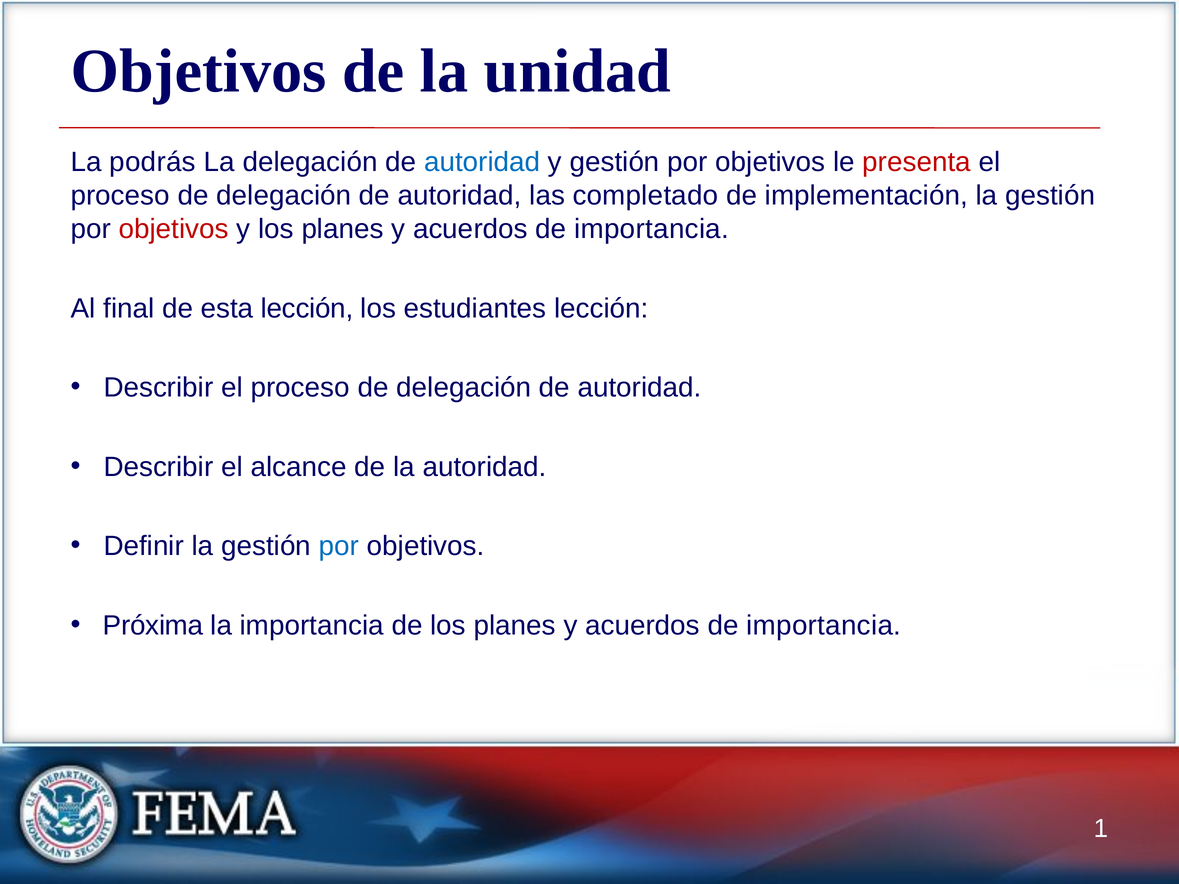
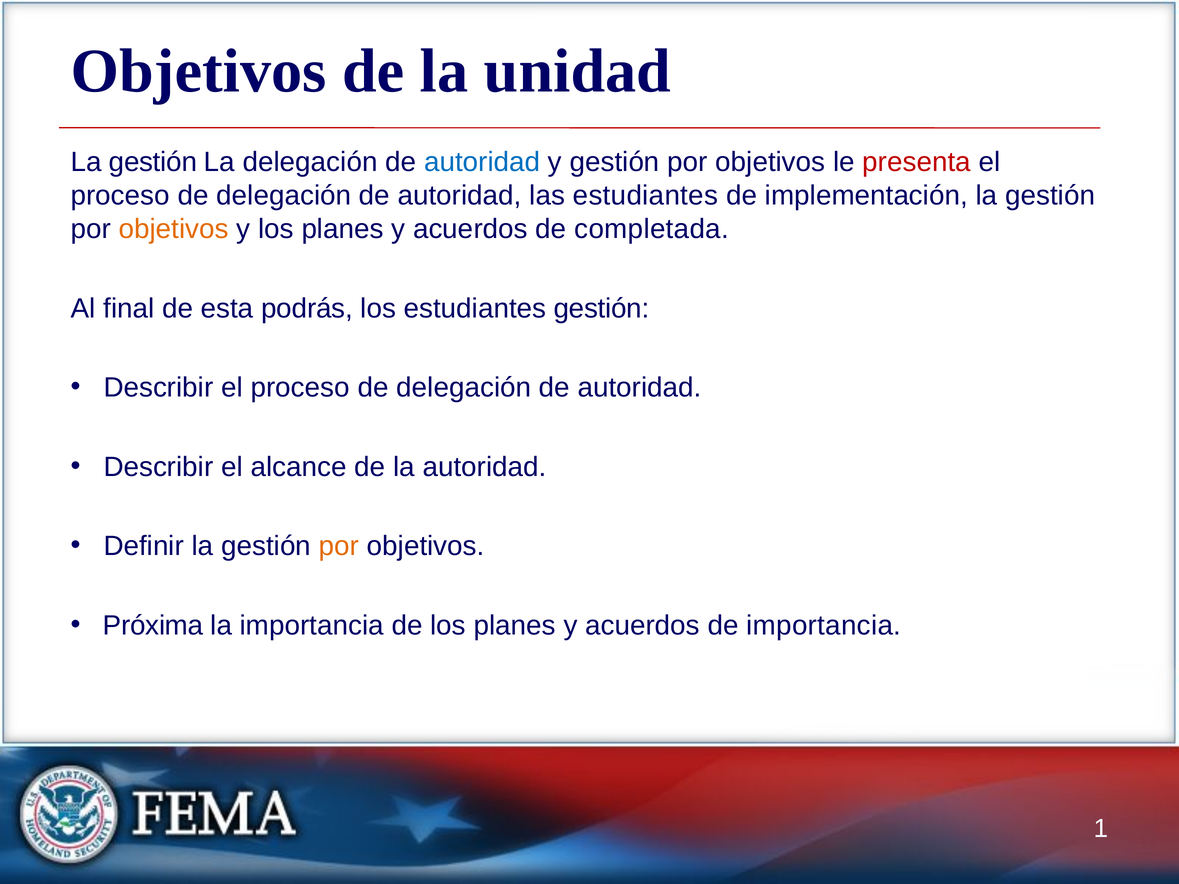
podrás: podrás -> gestión (153, 162)
las completado: completado -> estudiantes (645, 196)
objetivos colour: red -> orange (174, 229)
importancia: importancia -> completada (652, 229)
esta lección: lección -> podrás (307, 308)
estudiantes lección: lección -> gestión (601, 308)
por colour: blue -> orange (339, 546)
